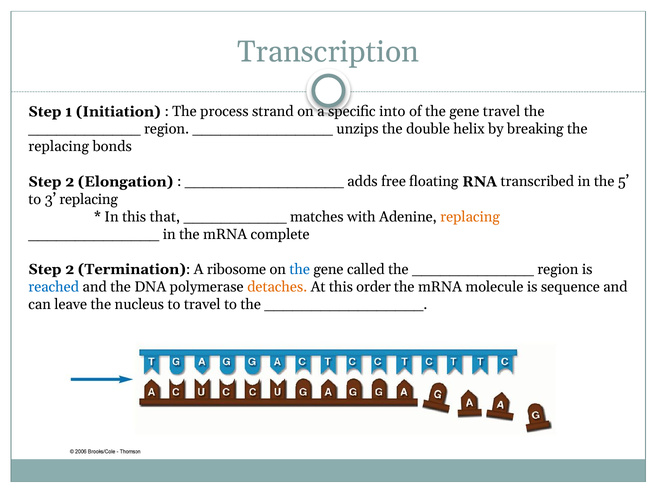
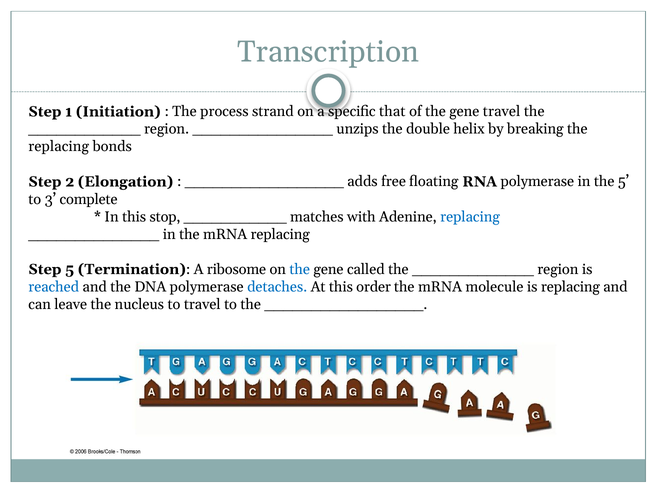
into: into -> that (392, 112)
RNA transcribed: transcribed -> polymerase (537, 182)
3 replacing: replacing -> complete (89, 199)
that: that -> stop (165, 217)
replacing colour: orange -> blue (470, 217)
mRNA complete: complete -> replacing (280, 234)
2: 2 -> 5 (70, 269)
detaches colour: orange -> blue (277, 287)
is sequence: sequence -> replacing (570, 287)
